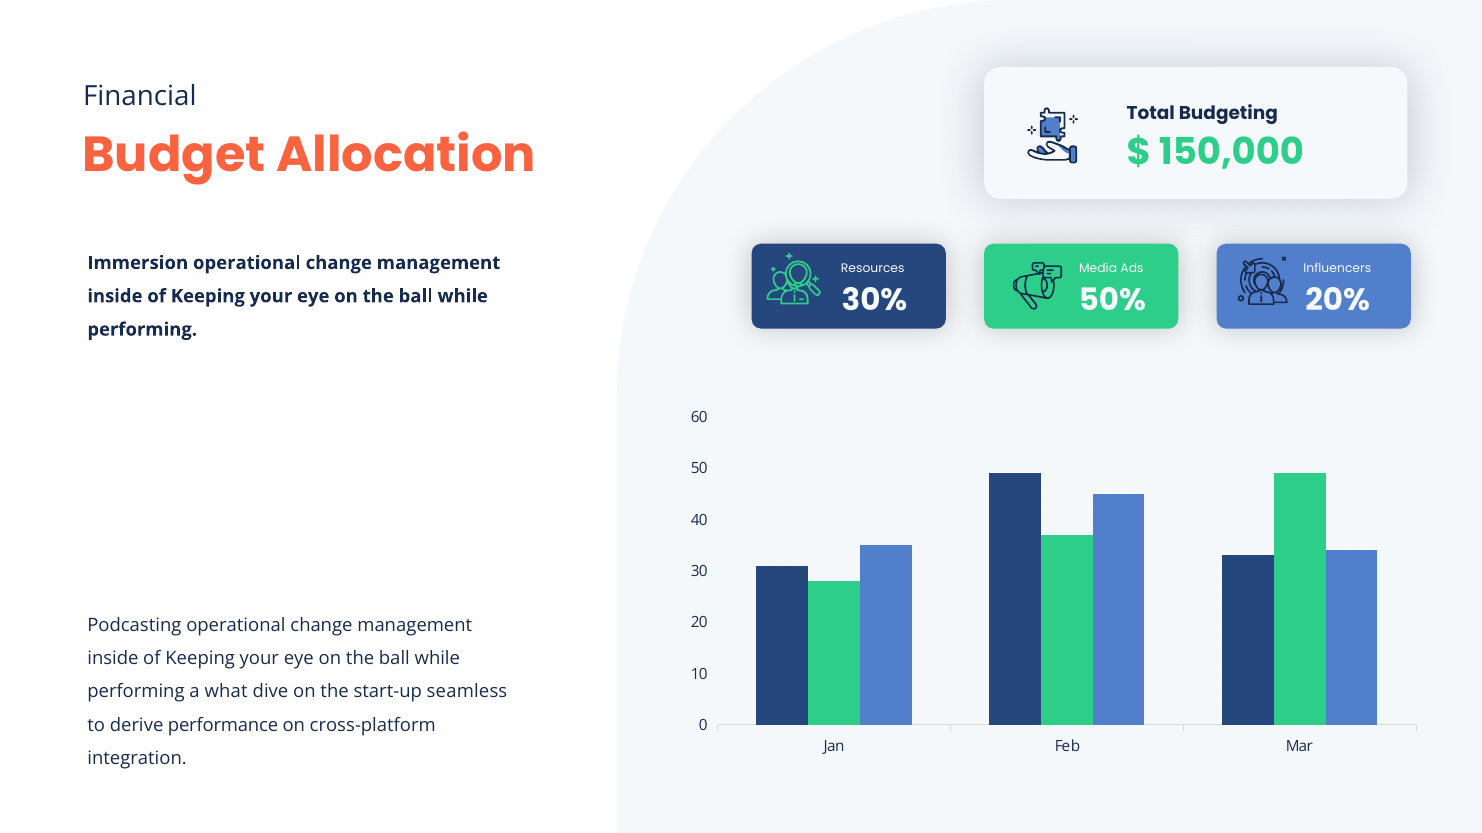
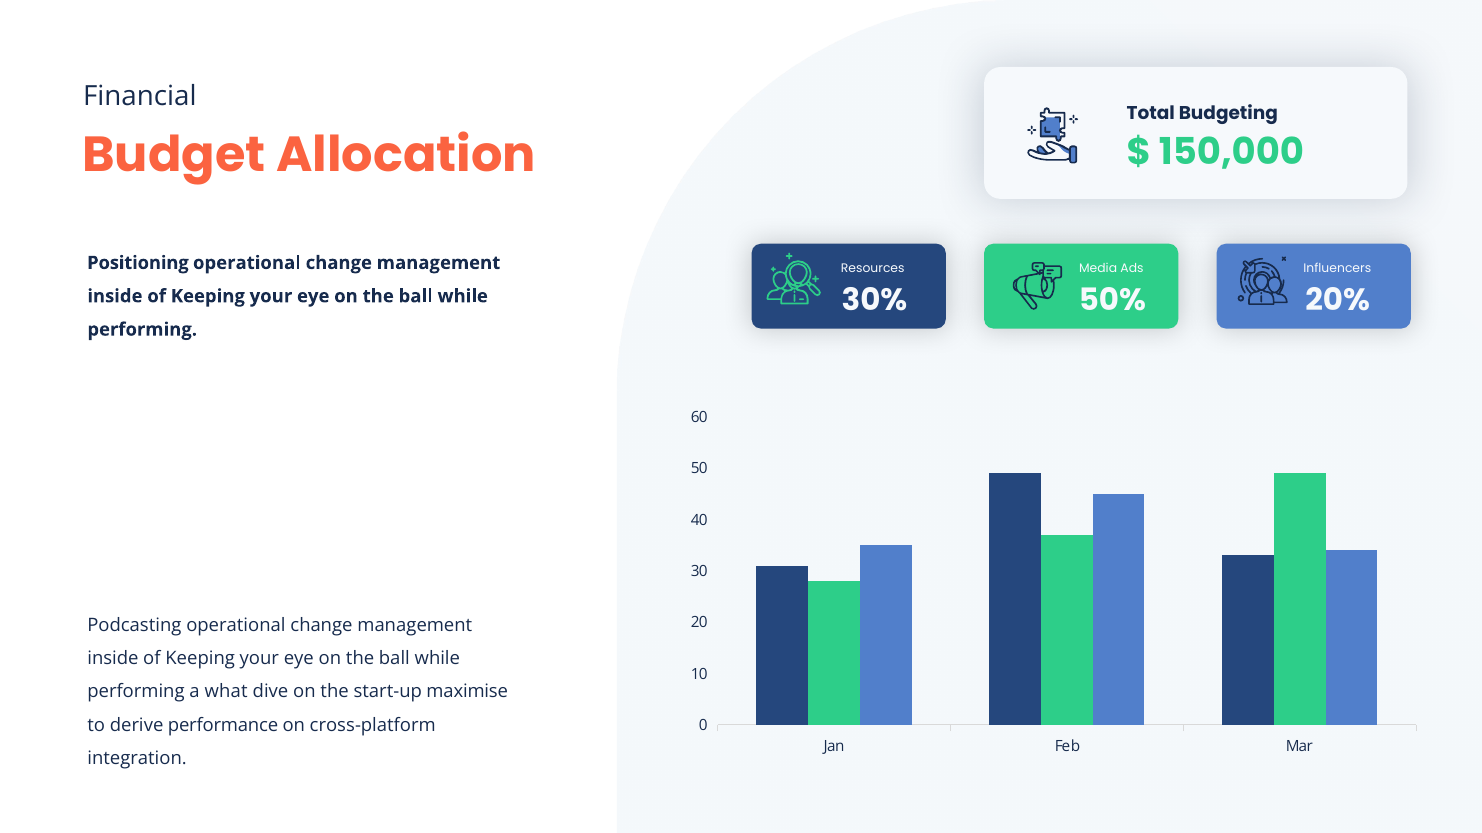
Immersion: Immersion -> Positioning (138, 263)
seamless: seamless -> maximise (467, 692)
